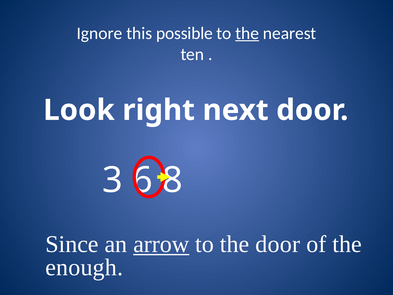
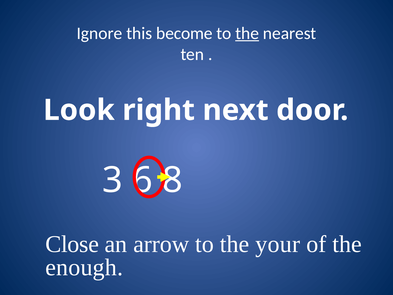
possible: possible -> become (184, 33)
Since: Since -> Close (72, 244)
arrow underline: present -> none (161, 244)
the door: door -> your (278, 244)
